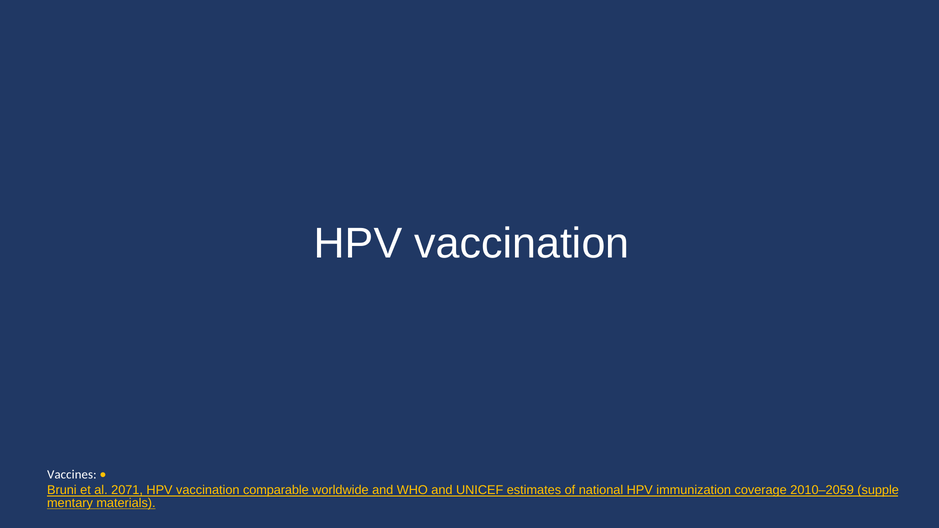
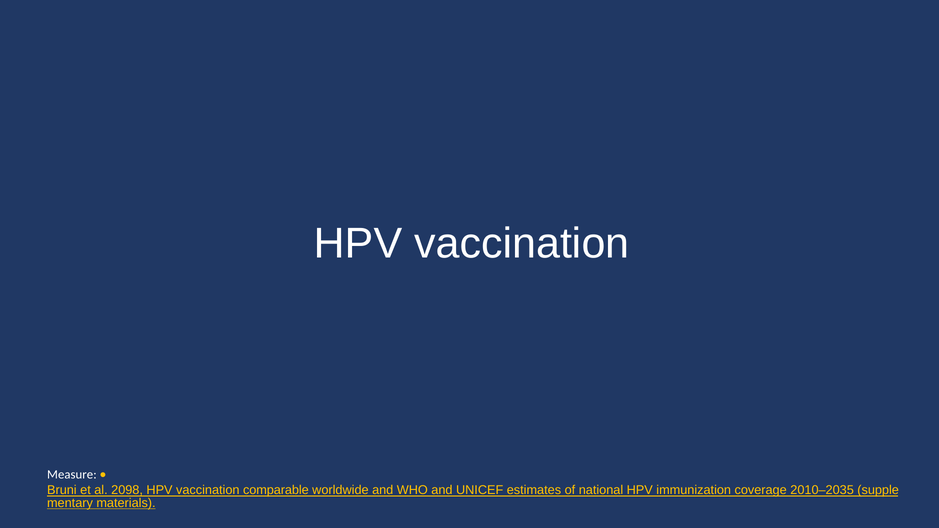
Vaccines: Vaccines -> Measure (72, 475)
2071: 2071 -> 2098 (127, 490)
2010–2059: 2010–2059 -> 2010–2035 (822, 490)
